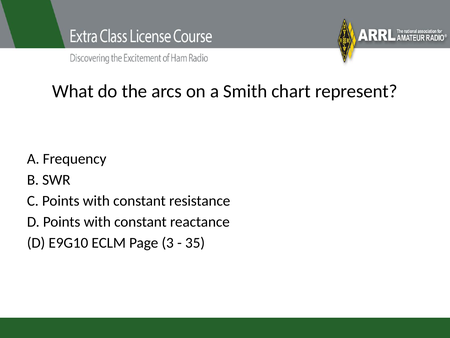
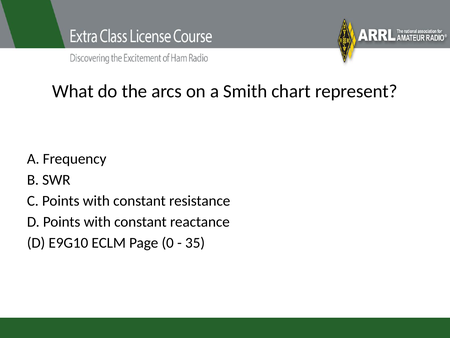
3: 3 -> 0 (168, 242)
